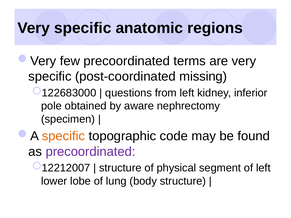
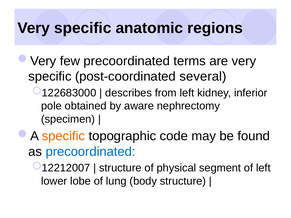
missing: missing -> several (203, 77)
questions: questions -> describes (129, 93)
precoordinated colour: purple -> blue (91, 152)
